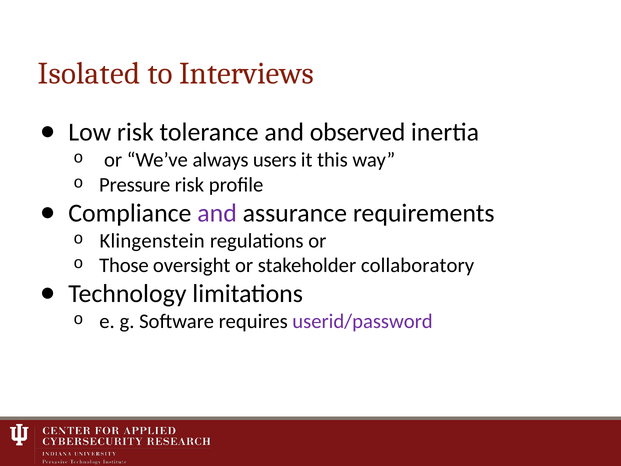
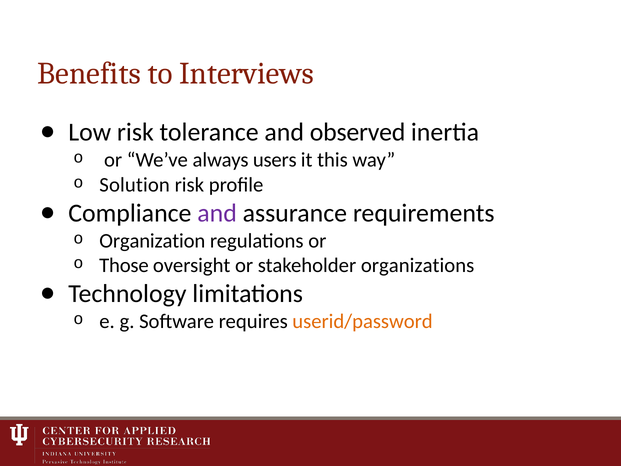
Isolated: Isolated -> Benefits (89, 74)
Pressure: Pressure -> Solution (135, 185)
Klingenstein: Klingenstein -> Organization (152, 241)
collaboratory: collaboratory -> organizations (418, 265)
userid/password colour: purple -> orange (363, 321)
